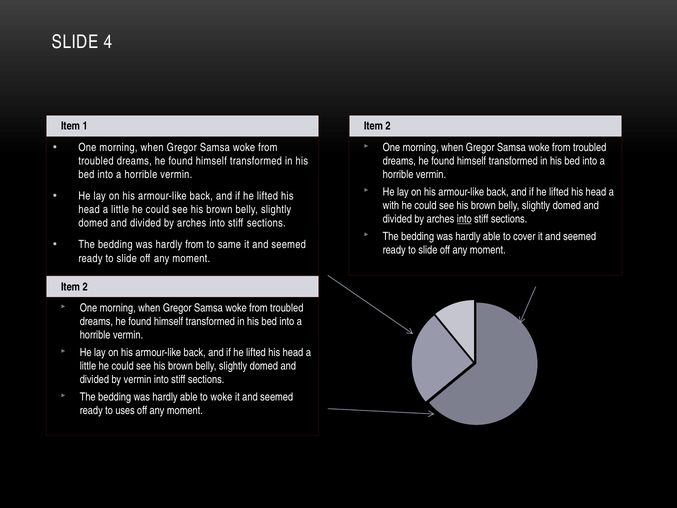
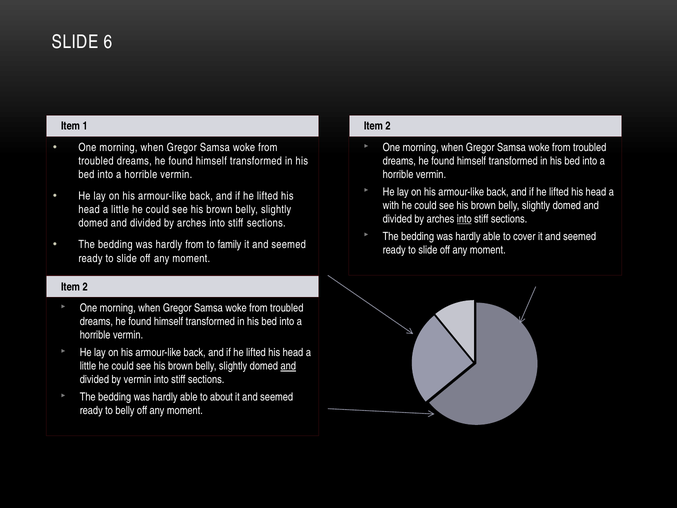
4: 4 -> 6 (108, 42)
same: same -> family (230, 245)
and underline: none -> present (288, 366)
to woke: woke -> about (221, 397)
to uses: uses -> belly (125, 410)
